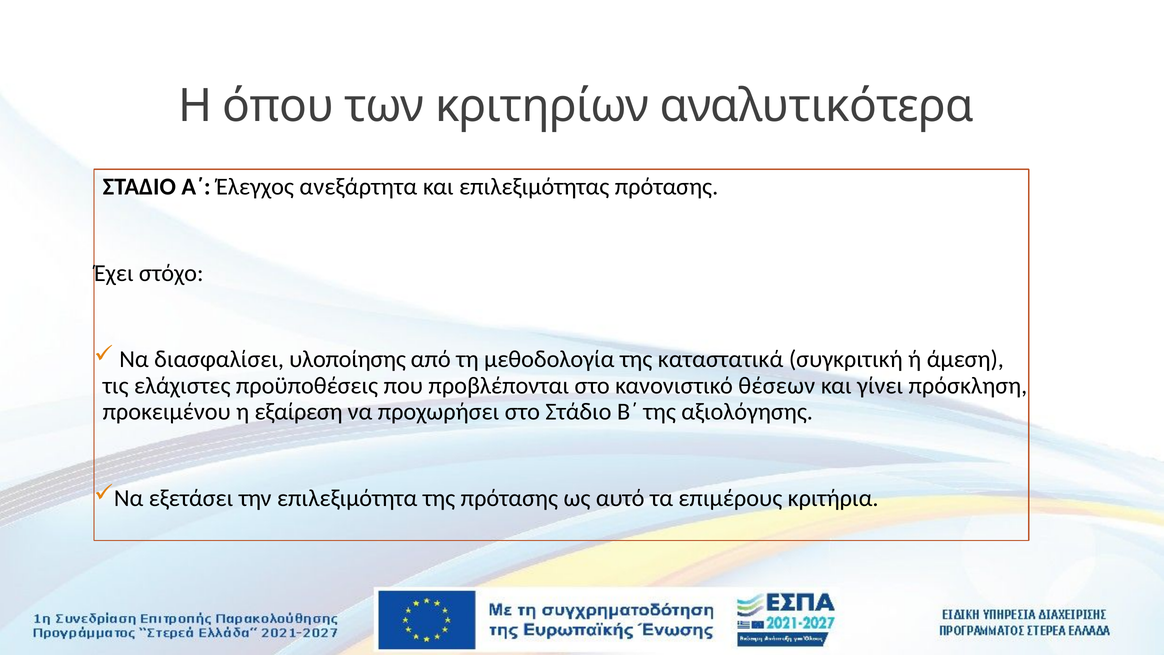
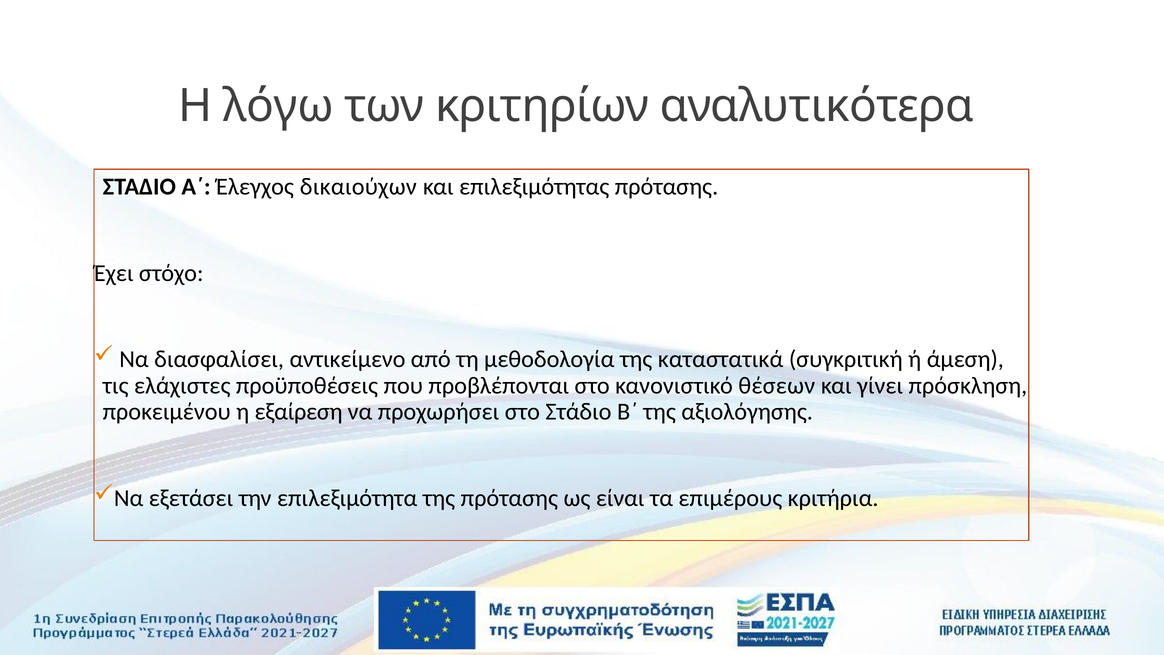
όπου: όπου -> λόγω (278, 106)
ανεξάρτητα: ανεξάρτητα -> δικαιούχων (358, 187)
υλοποίησης: υλοποίησης -> αντικείμενο (347, 359)
αυτό: αυτό -> είναι (620, 498)
